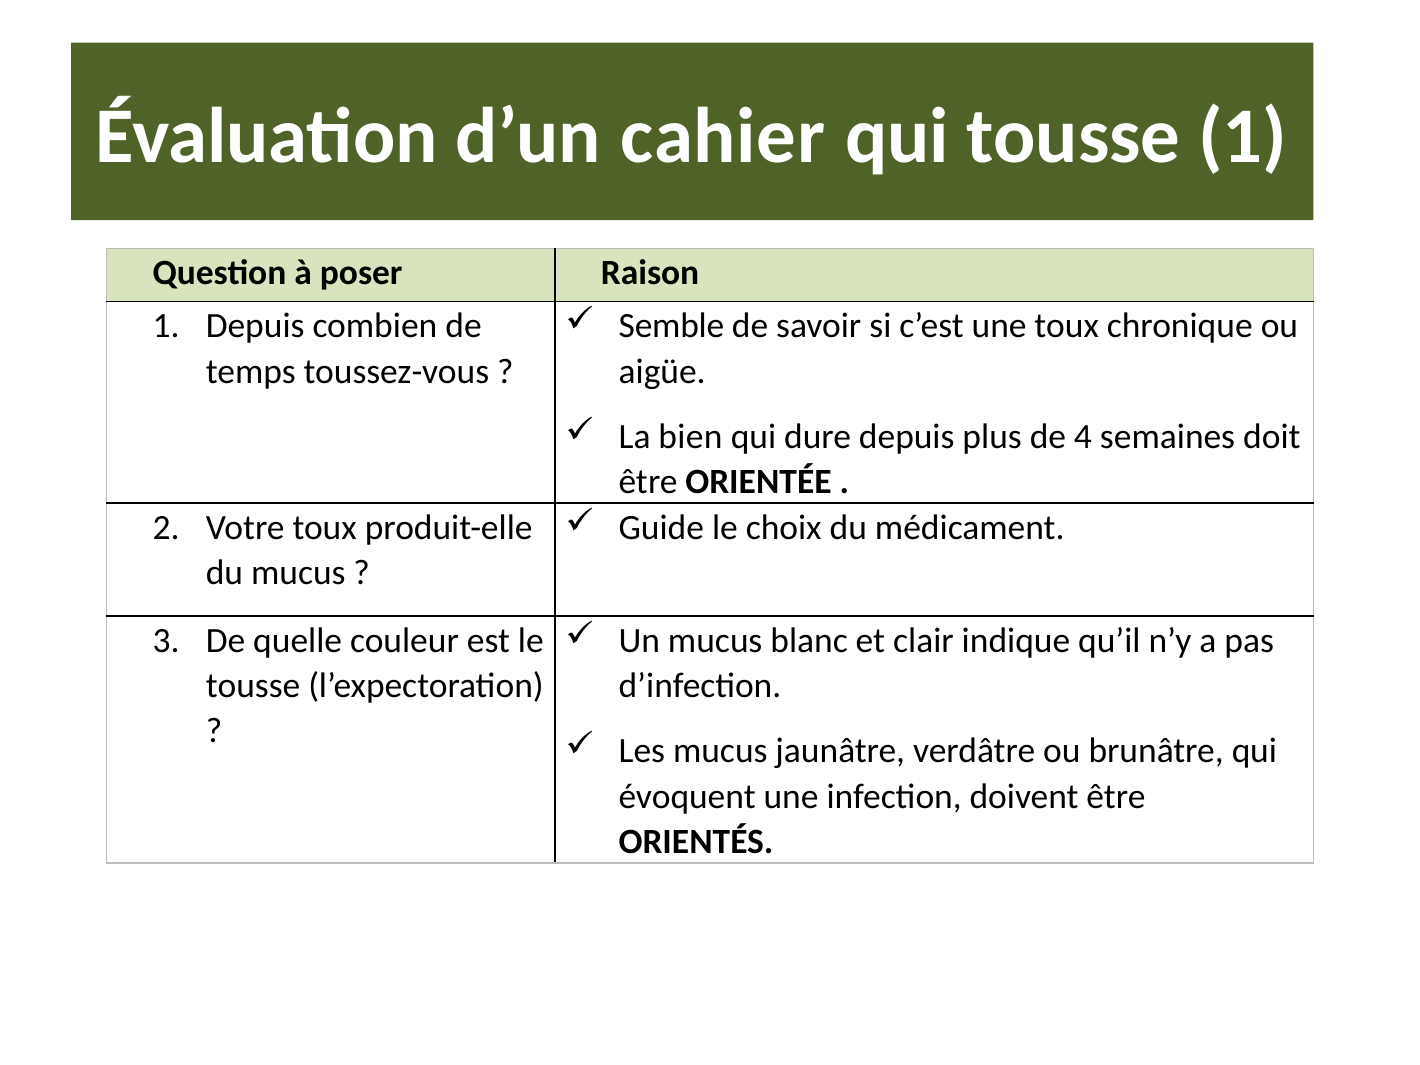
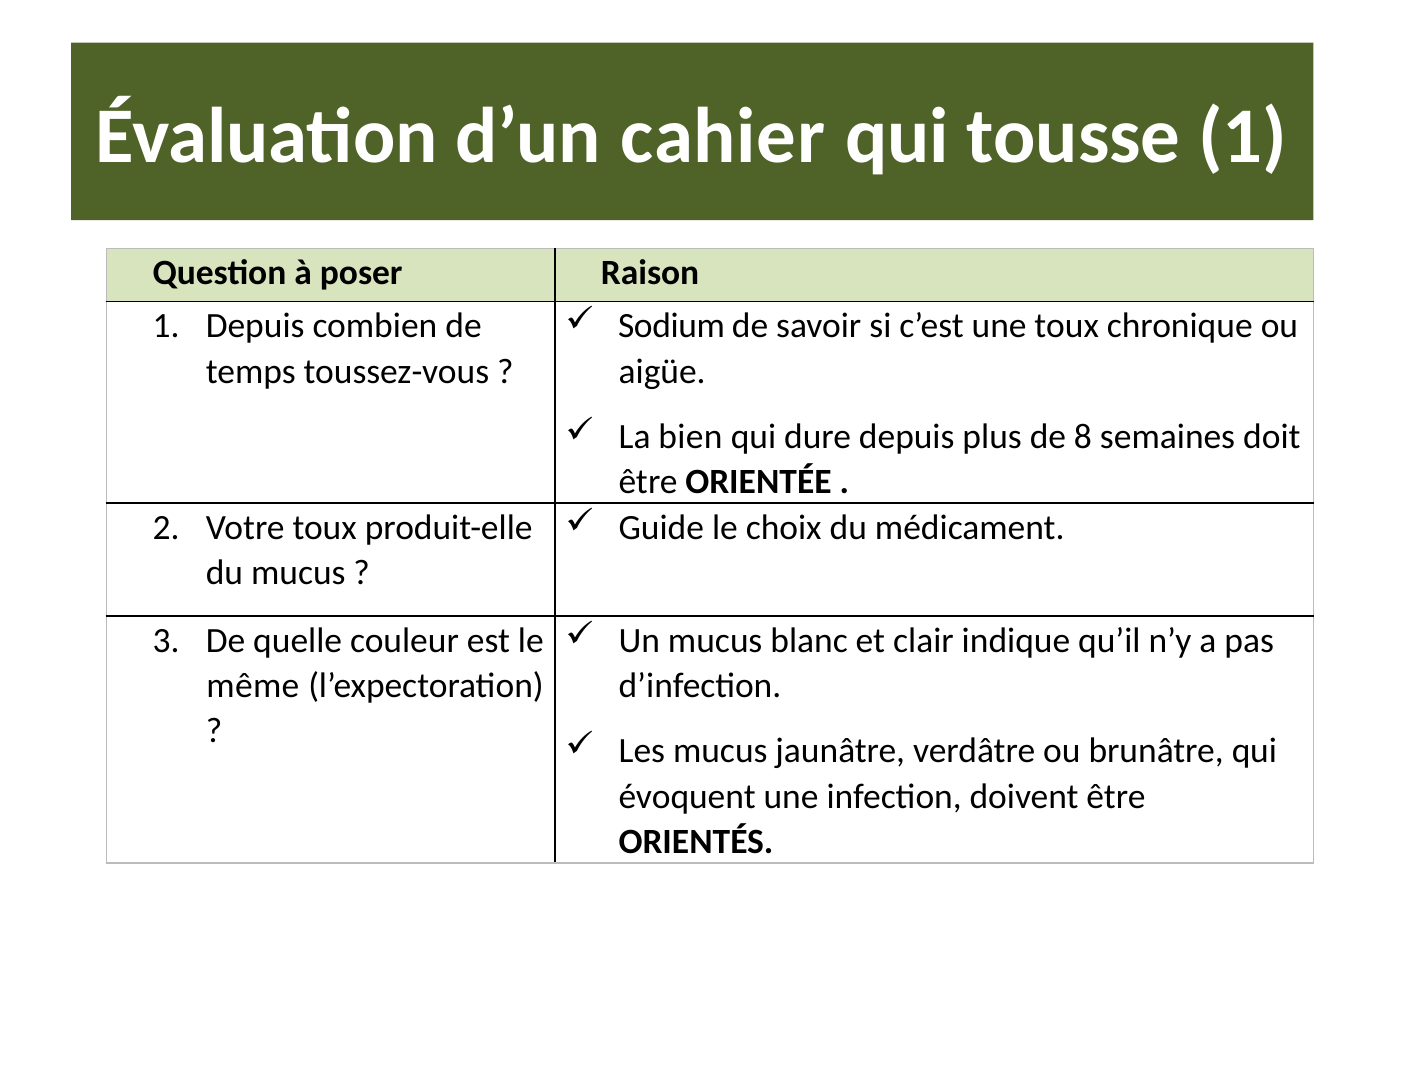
Semble: Semble -> Sodium (672, 326)
4: 4 -> 8 (1083, 436)
tousse: tousse -> même (253, 686)
